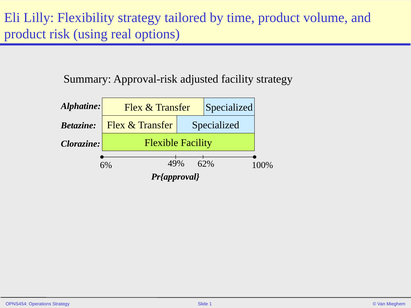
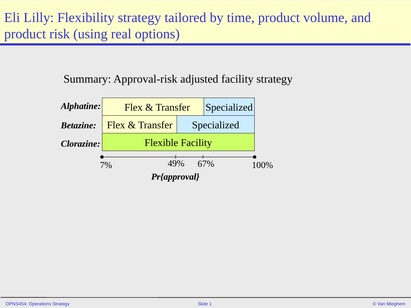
62%: 62% -> 67% (206, 164)
6%: 6% -> 7% (106, 165)
